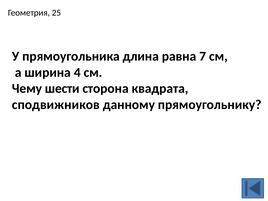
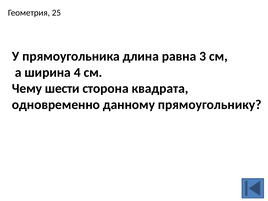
7: 7 -> 3 (203, 56)
сподвижников: сподвижников -> одновременно (56, 105)
